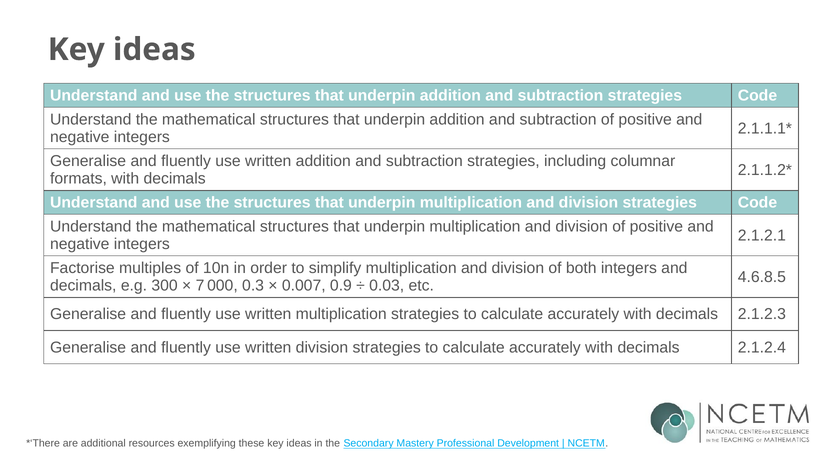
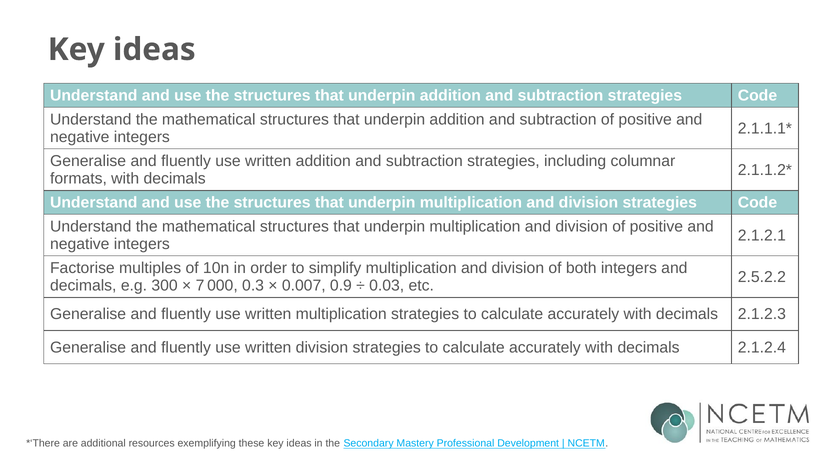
4.6.8.5: 4.6.8.5 -> 2.5.2.2 (762, 277)
